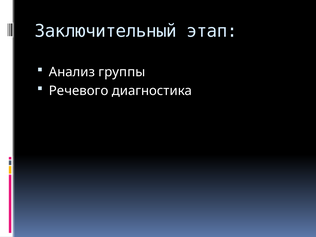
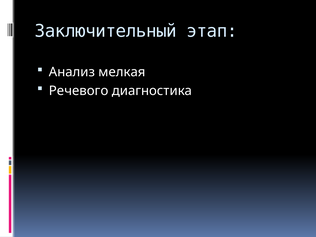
группы: группы -> мелкая (122, 72)
